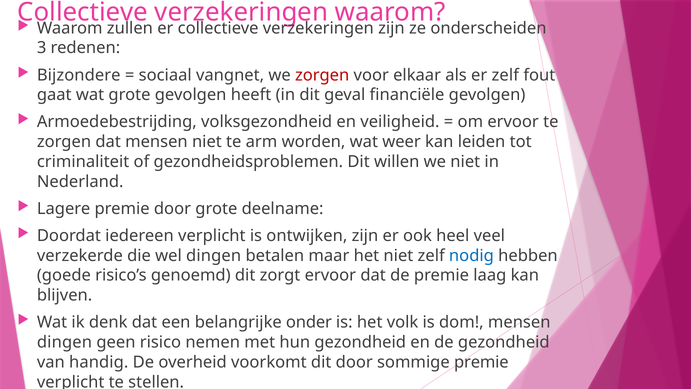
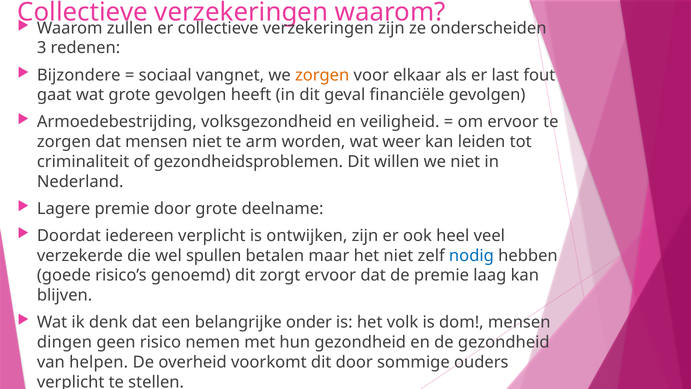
zorgen colour: red -> orange (322, 75)
er zelf: zelf -> last (505, 75)
wel dingen: dingen -> spullen (214, 255)
handig: handig -> helpen (99, 362)
sommige premie: premie -> ouders (481, 362)
